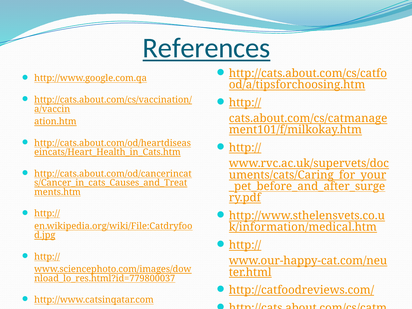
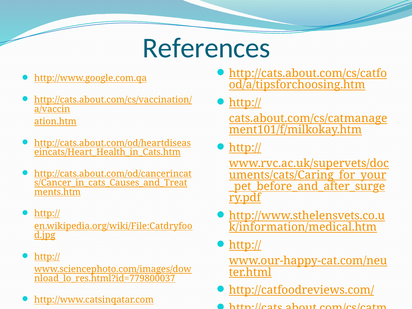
References underline: present -> none (207, 48)
